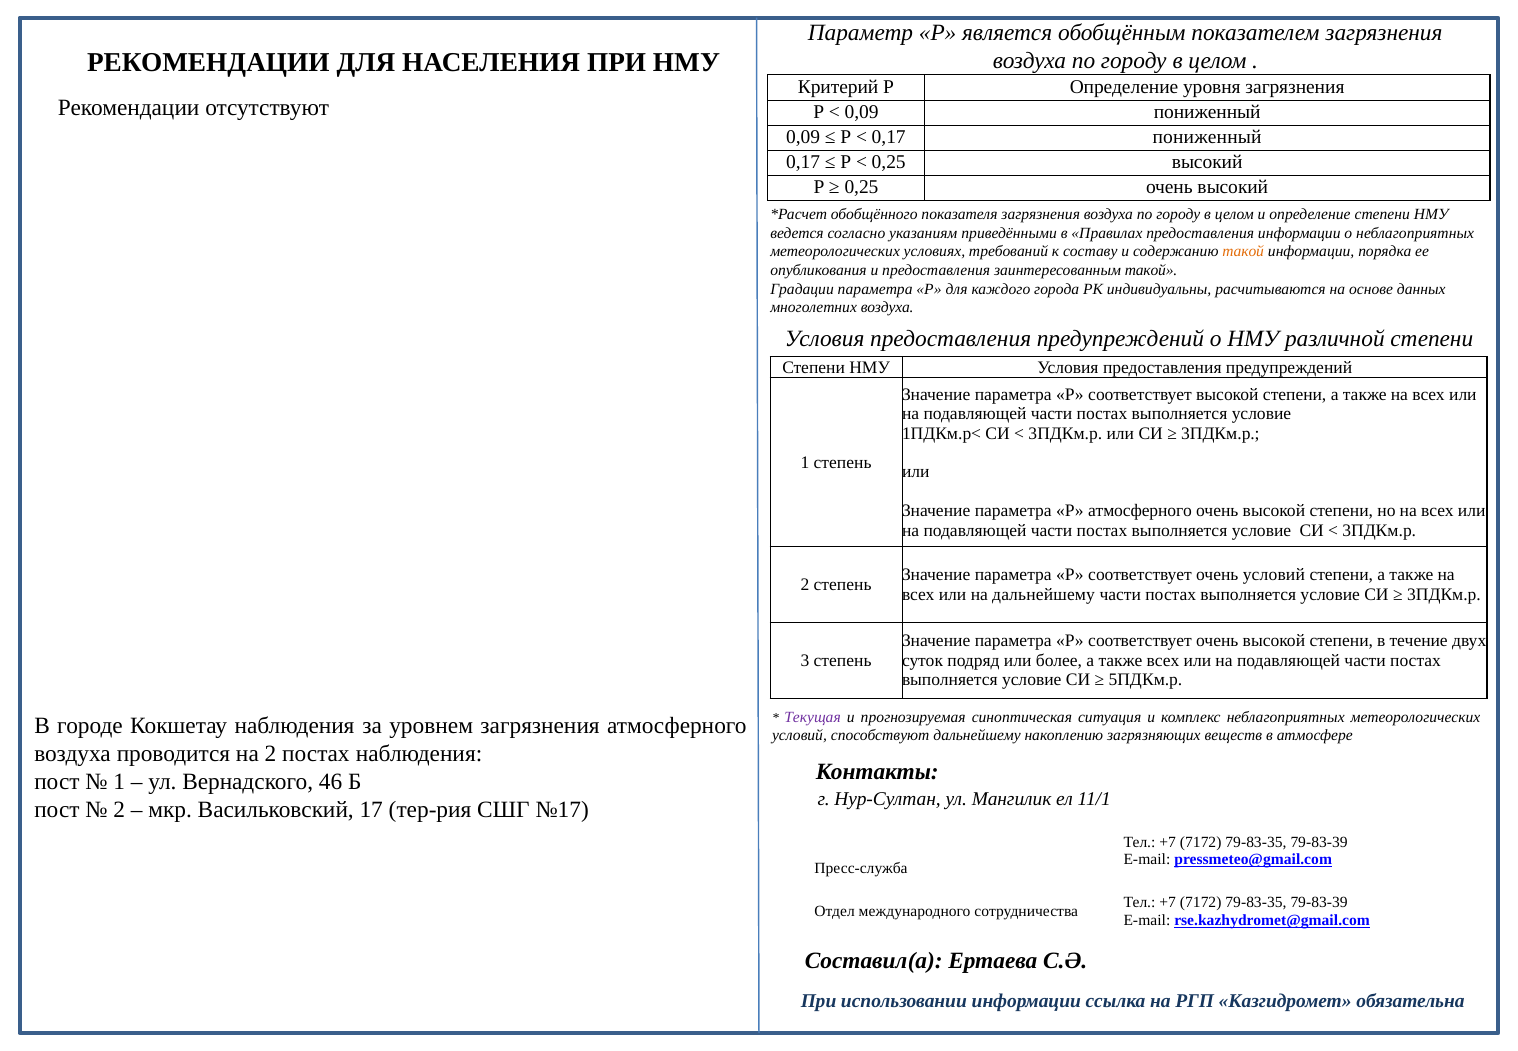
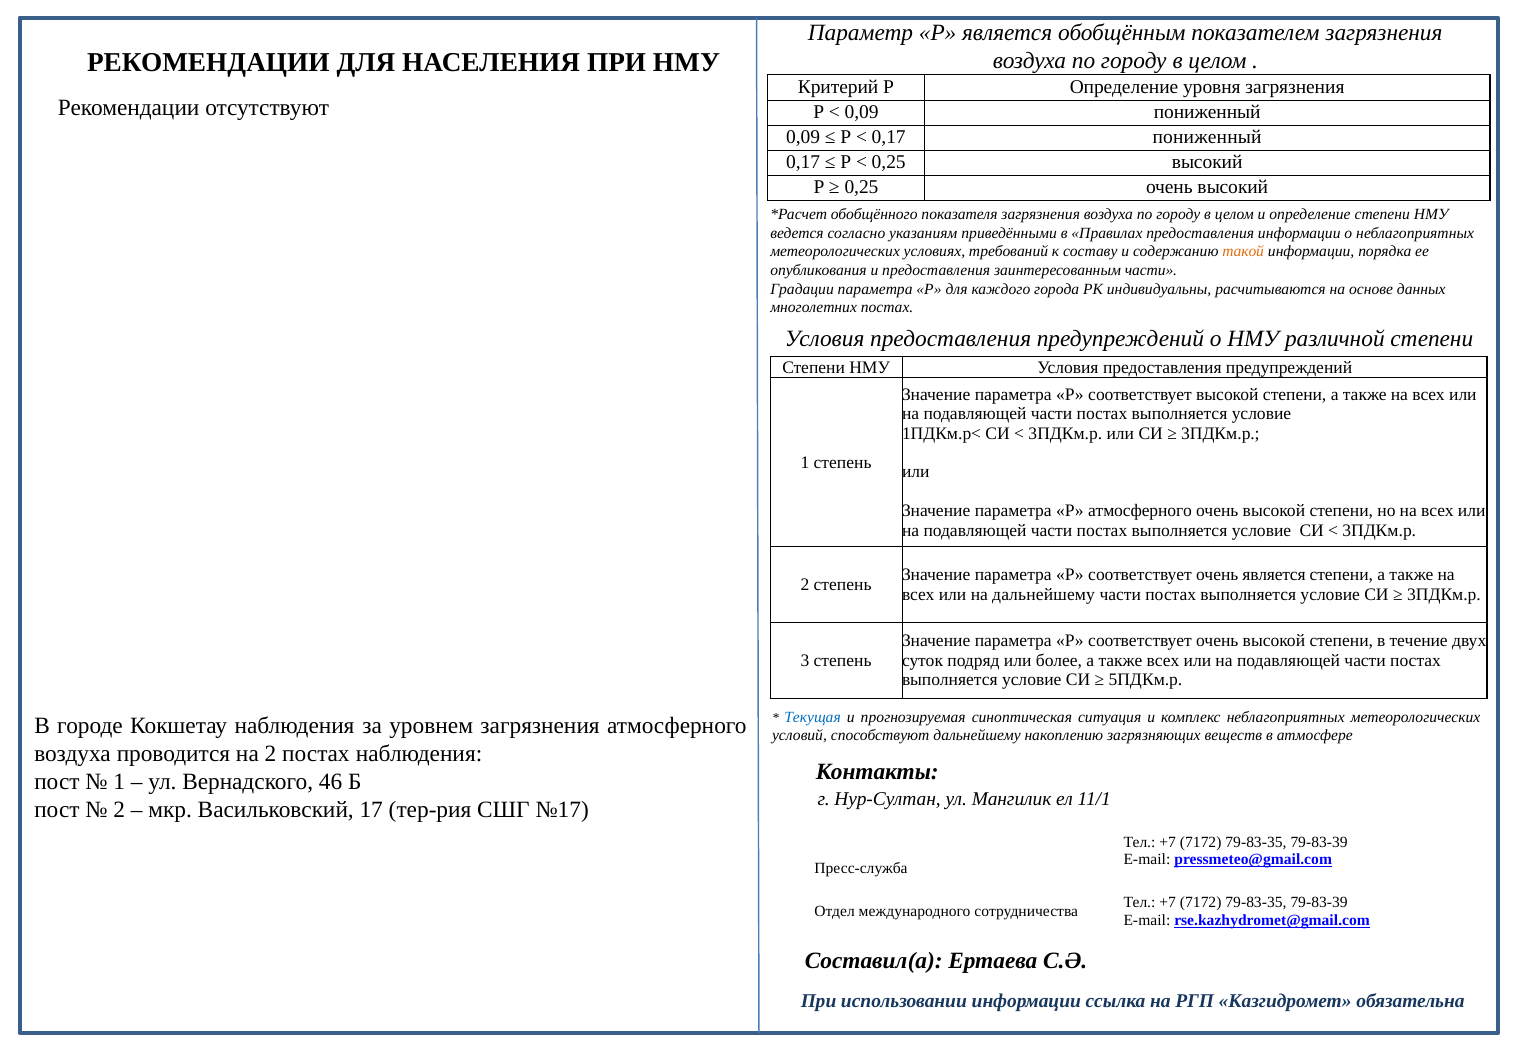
заинтересованным такой: такой -> части (1151, 270)
многолетних воздуха: воздуха -> постах (887, 308)
очень условий: условий -> является (1274, 575)
Текущая colour: purple -> blue (813, 717)
